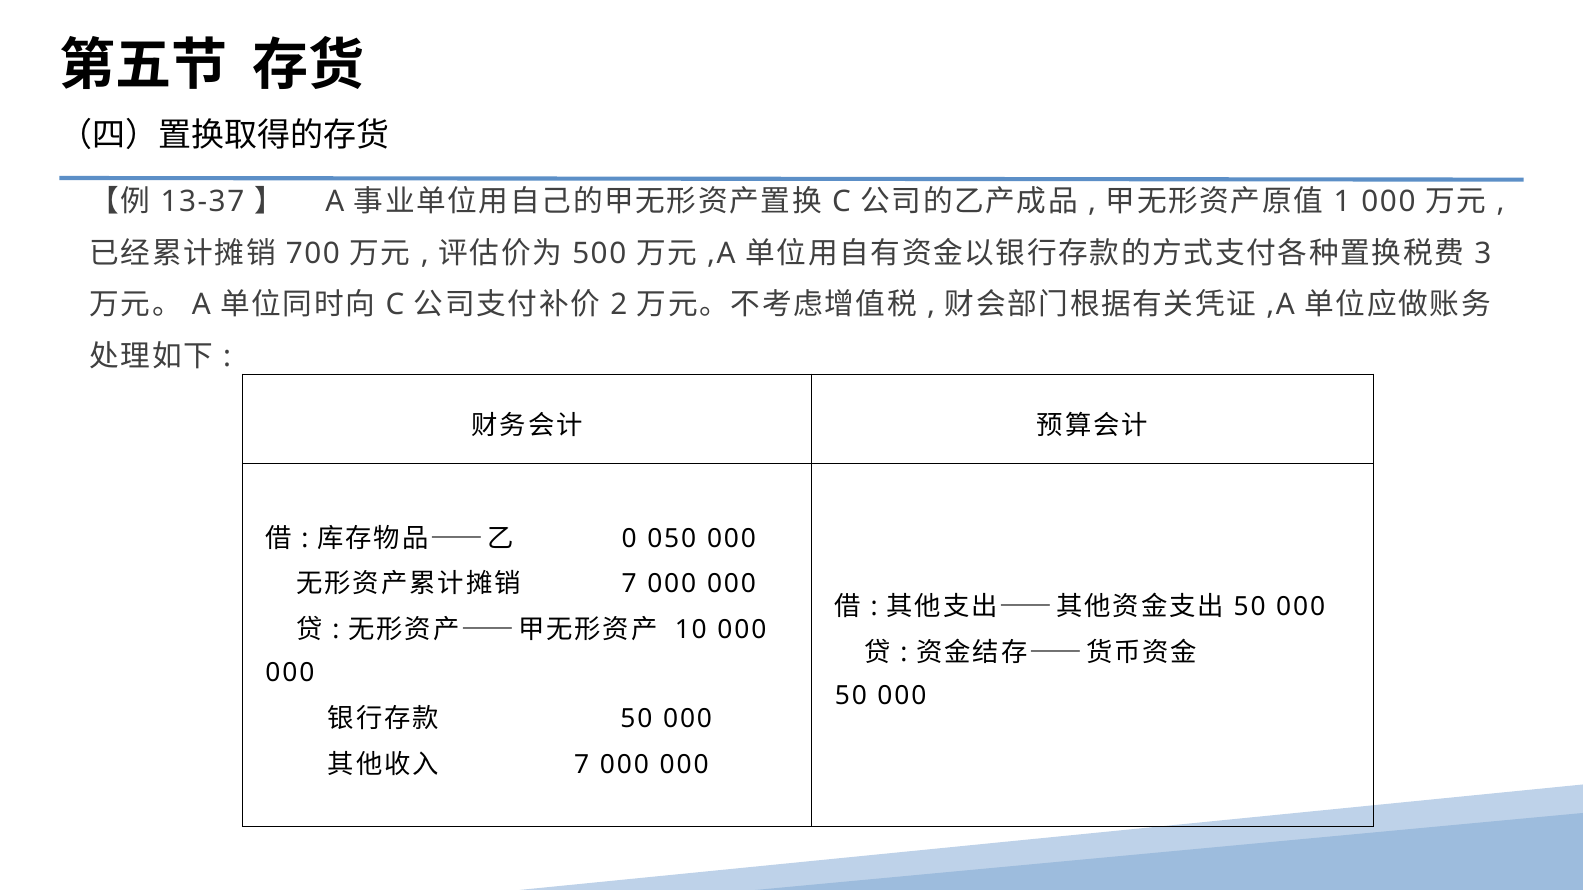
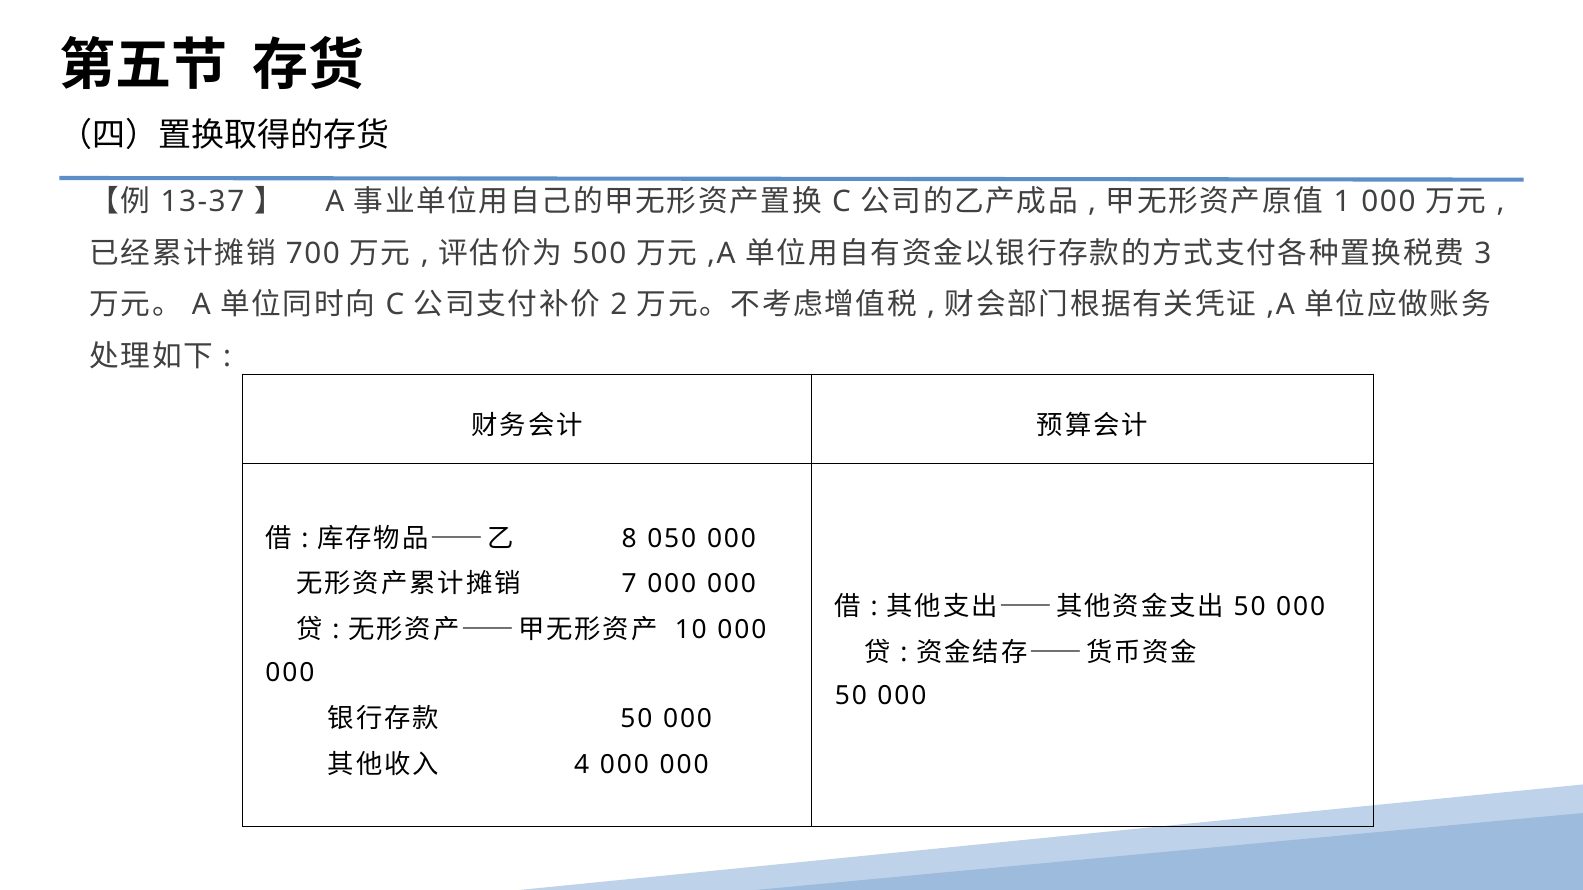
0: 0 -> 8 (629, 539)
7: 7 -> 4 (582, 765)
